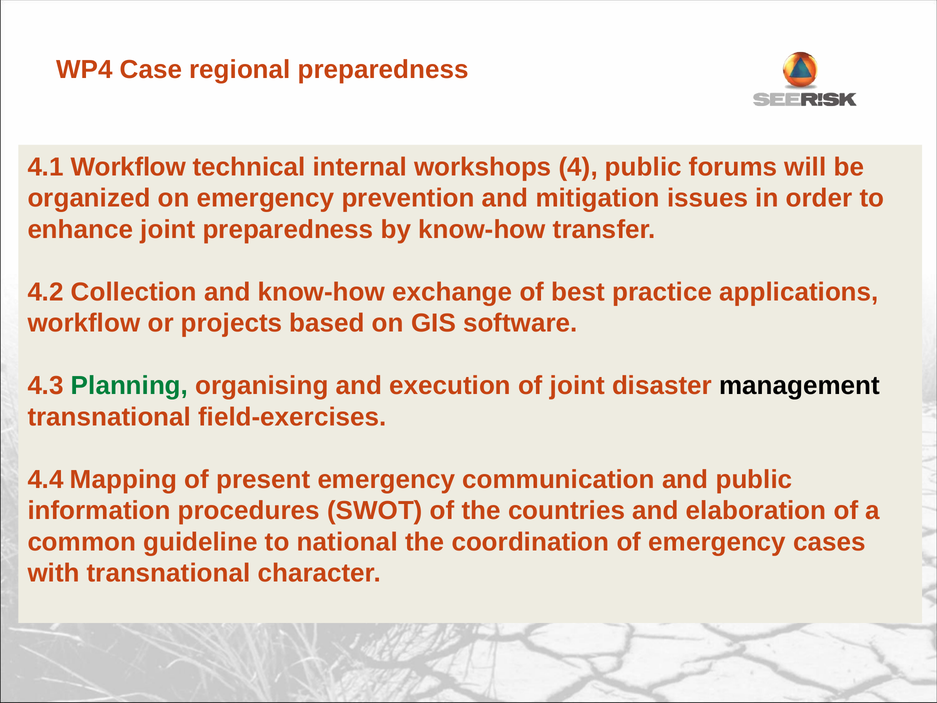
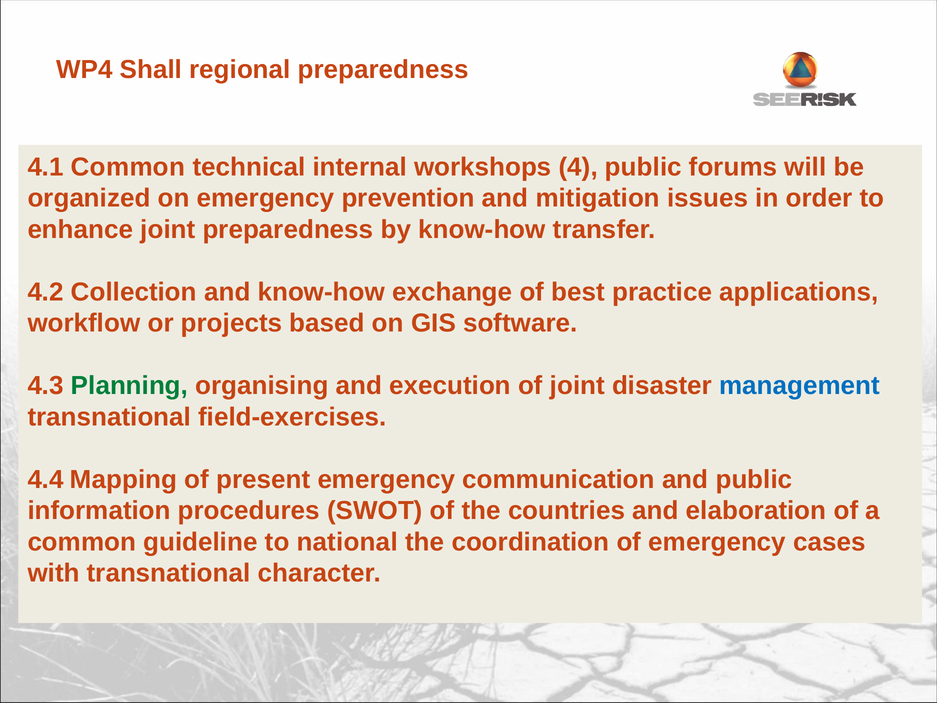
Case: Case -> Shall (151, 70)
4.1 Workflow: Workflow -> Common (128, 167)
management colour: black -> blue (800, 386)
